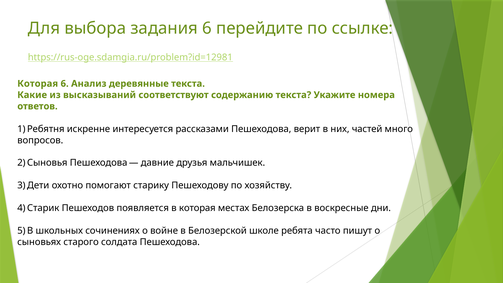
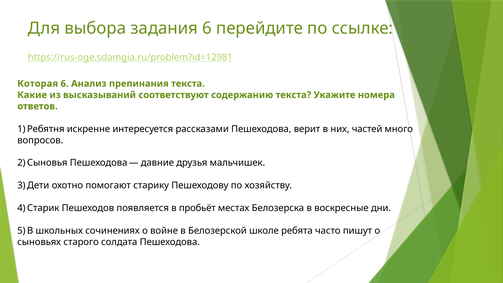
деревянные: деревянные -> препинания (139, 84)
в которая: которая -> пробьёт (197, 208)
